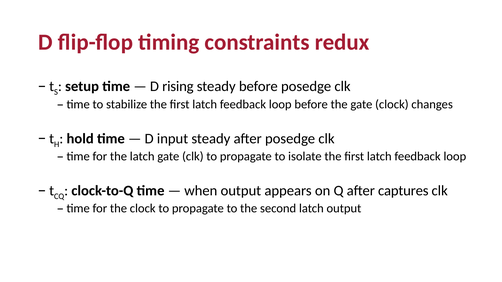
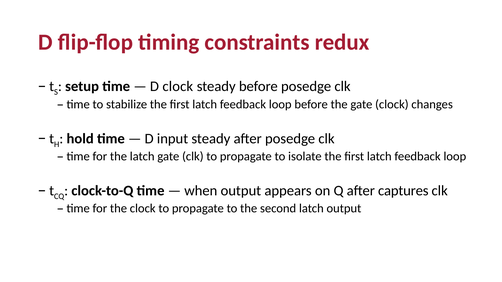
D rising: rising -> clock (178, 87)
